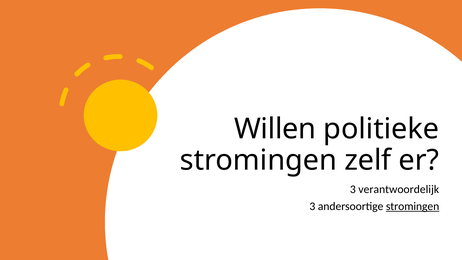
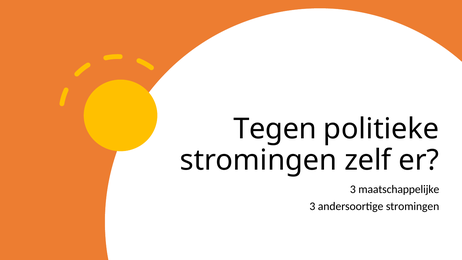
Willen: Willen -> Tegen (275, 129)
verantwoordelijk: verantwoordelijk -> maatschappelijke (399, 189)
stromingen underline: present -> none (413, 206)
